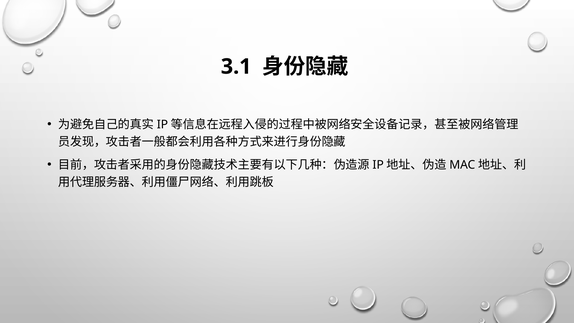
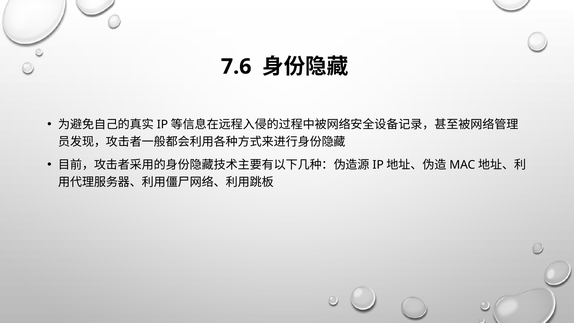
3.1: 3.1 -> 7.6 (236, 67)
